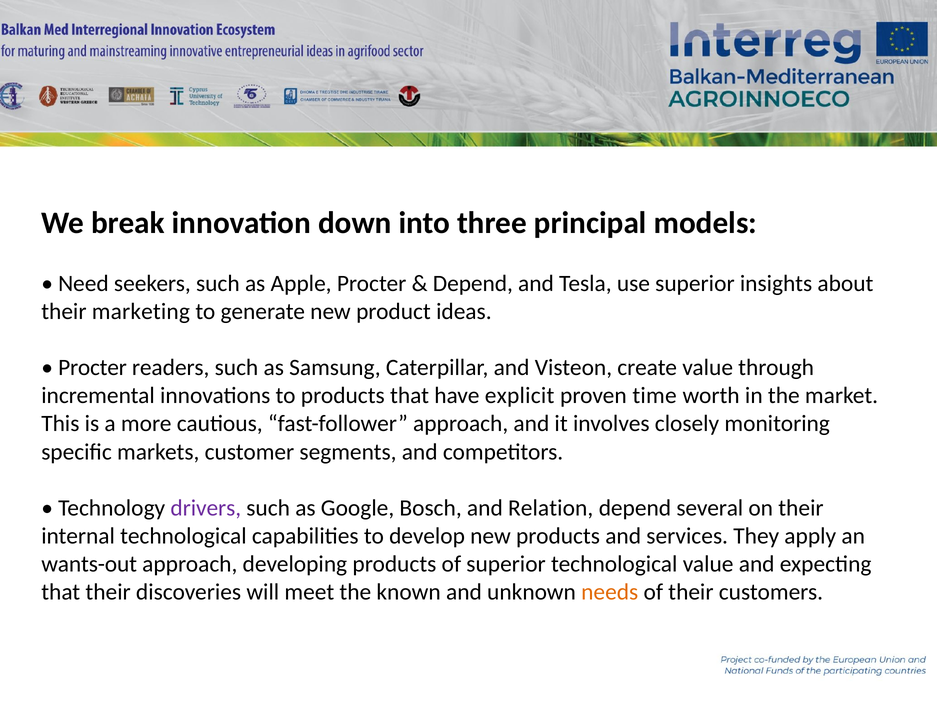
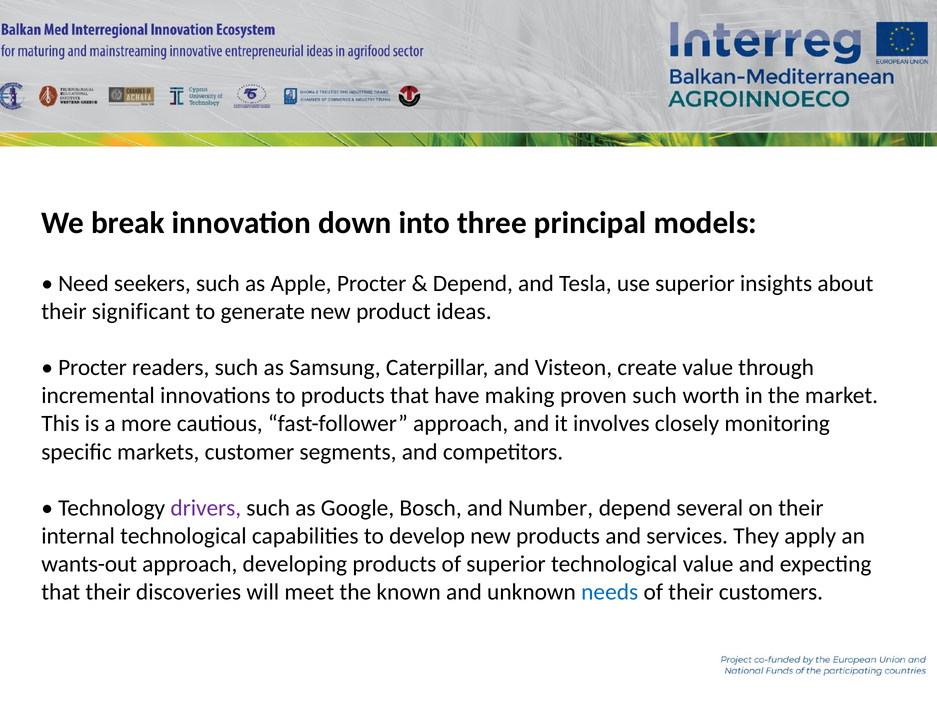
marketing: marketing -> significant (141, 312)
explicit: explicit -> making (520, 396)
proven time: time -> such (655, 396)
Relation: Relation -> Number (551, 509)
needs colour: orange -> blue (610, 593)
